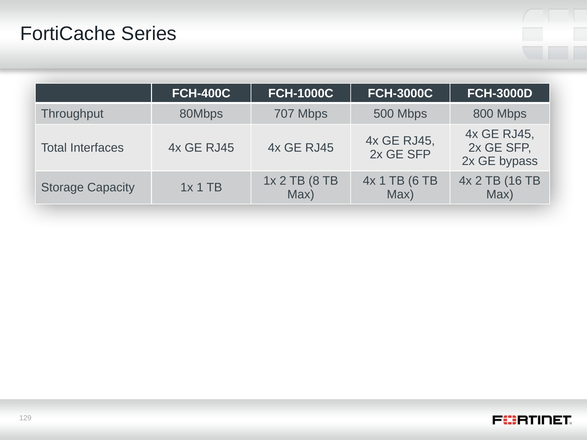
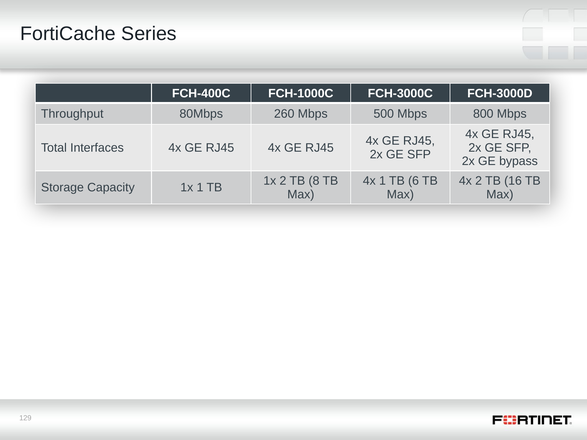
707: 707 -> 260 (284, 114)
